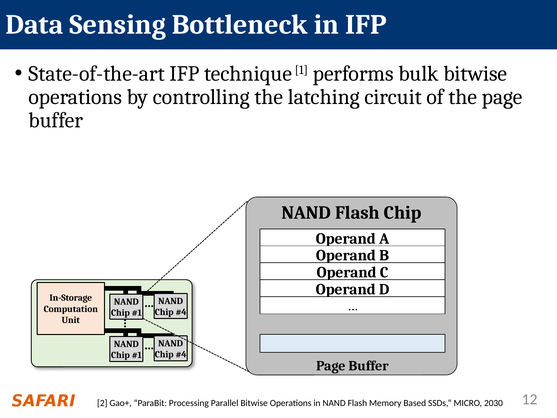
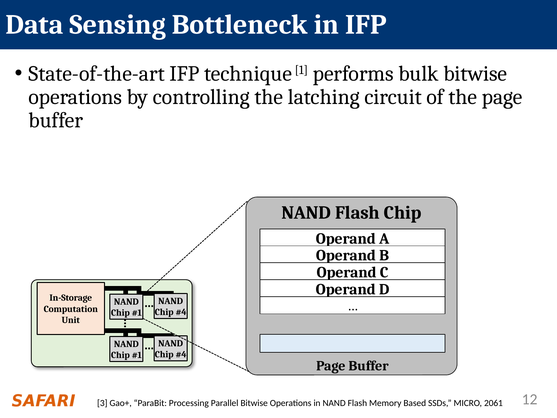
2: 2 -> 3 (102, 403)
2030: 2030 -> 2061 (493, 403)
